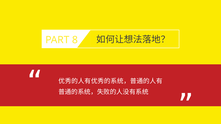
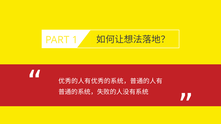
8: 8 -> 1 (75, 40)
